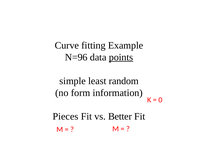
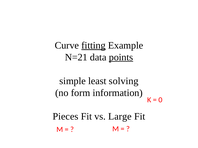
fitting underline: none -> present (93, 46)
N=96: N=96 -> N=21 (76, 57)
random: random -> solving (124, 81)
Better: Better -> Large (120, 117)
